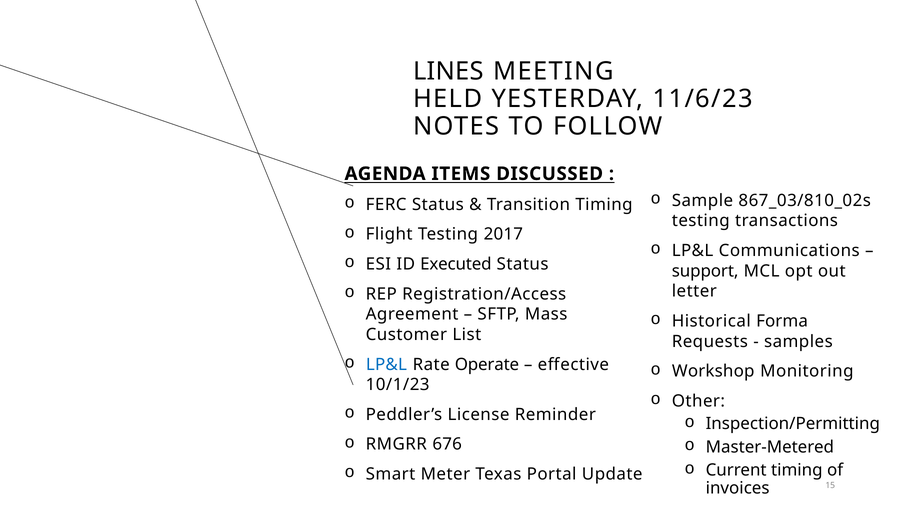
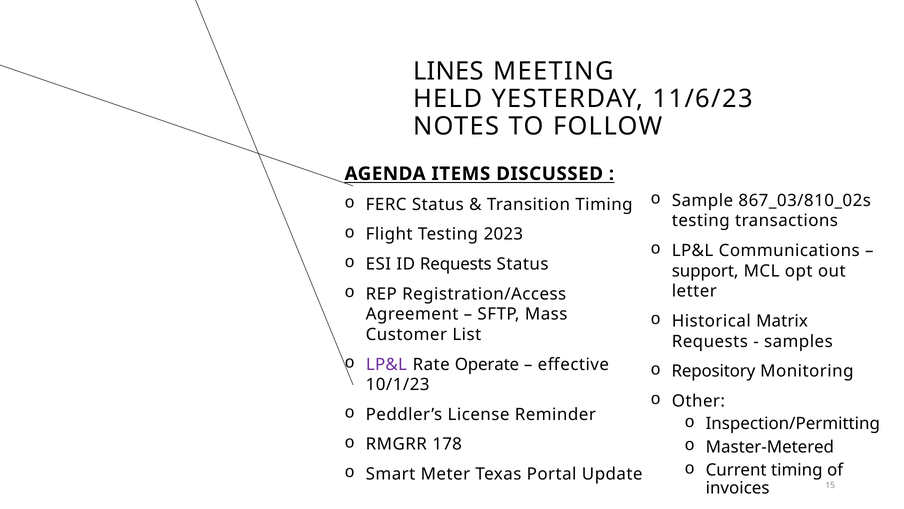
2017: 2017 -> 2023 (503, 234)
ID Executed: Executed -> Requests (456, 264)
Forma: Forma -> Matrix (782, 321)
LP&L colour: blue -> purple (386, 364)
Workshop: Workshop -> Repository (713, 371)
676: 676 -> 178 (447, 444)
